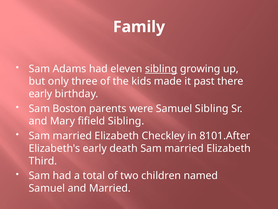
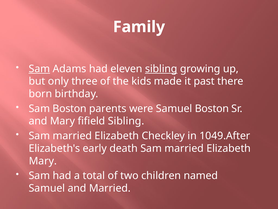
Sam underline: none -> present (39, 69)
early: early -> born (40, 94)
Samuel Sibling: Sibling -> Boston (212, 108)
8101.After: 8101.After -> 1049.After (225, 136)
Third: Third -> Mary (43, 161)
